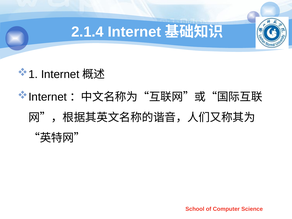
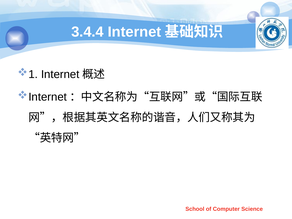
2.1.4: 2.1.4 -> 3.4.4 (87, 32)
